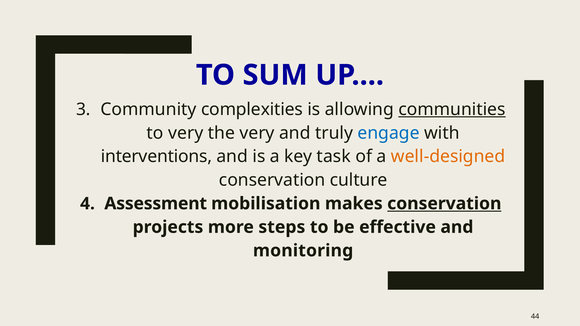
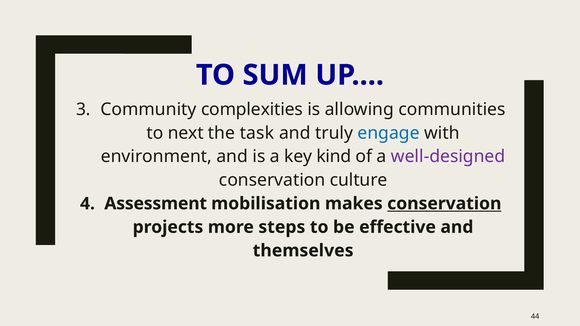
communities underline: present -> none (452, 109)
to very: very -> next (186, 133)
the very: very -> task (257, 133)
interventions: interventions -> environment (156, 157)
task: task -> kind (334, 157)
well-designed colour: orange -> purple (448, 157)
monitoring: monitoring -> themselves (303, 251)
